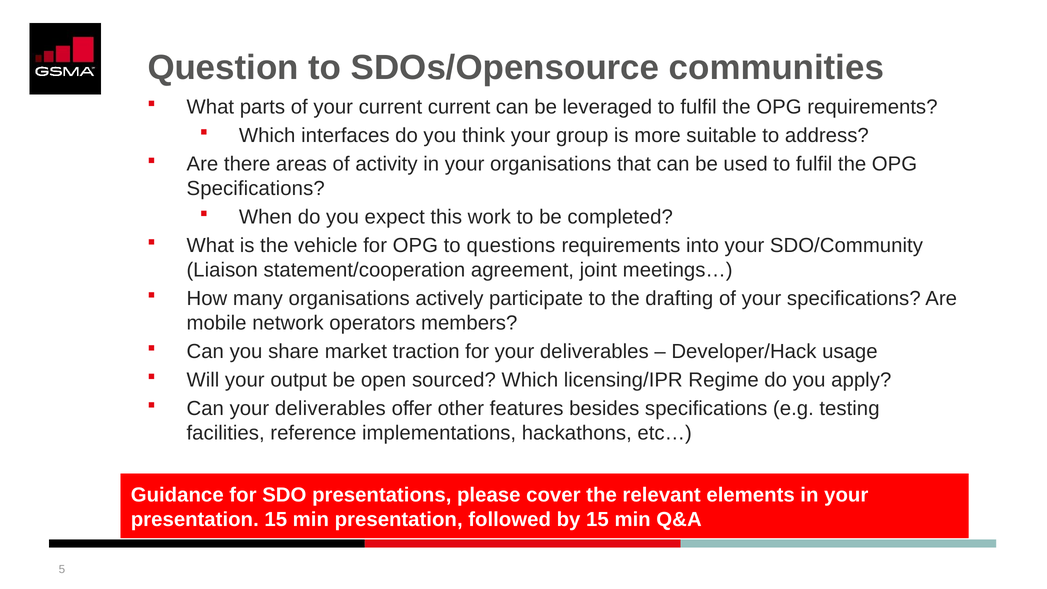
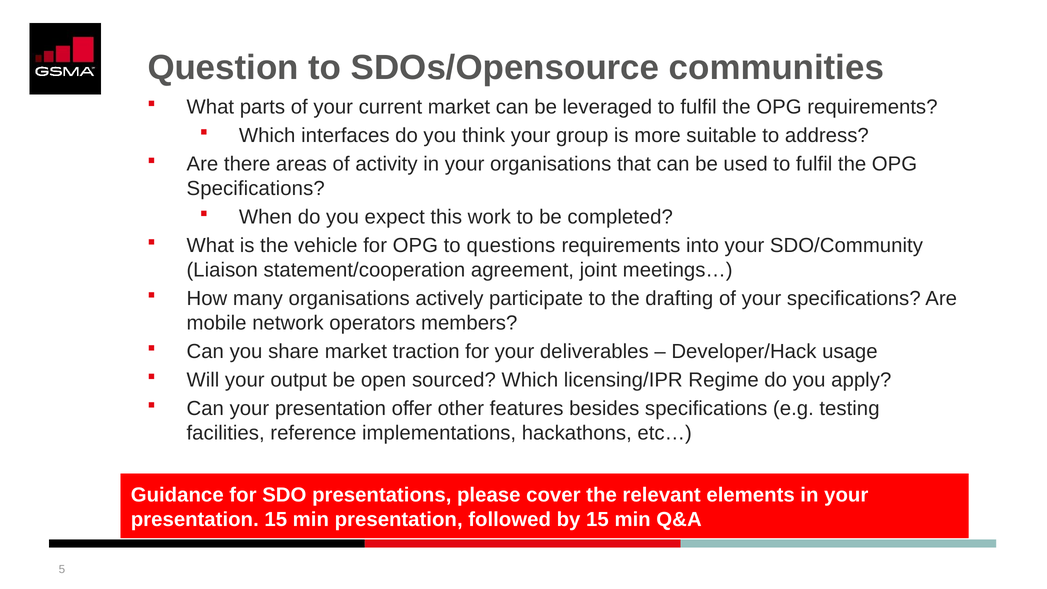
current current: current -> market (459, 107)
Can your deliverables: deliverables -> presentation (330, 409)
